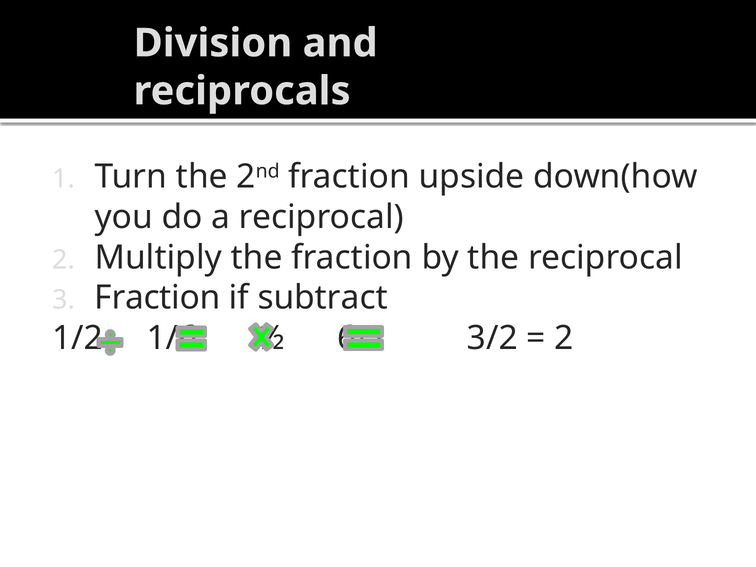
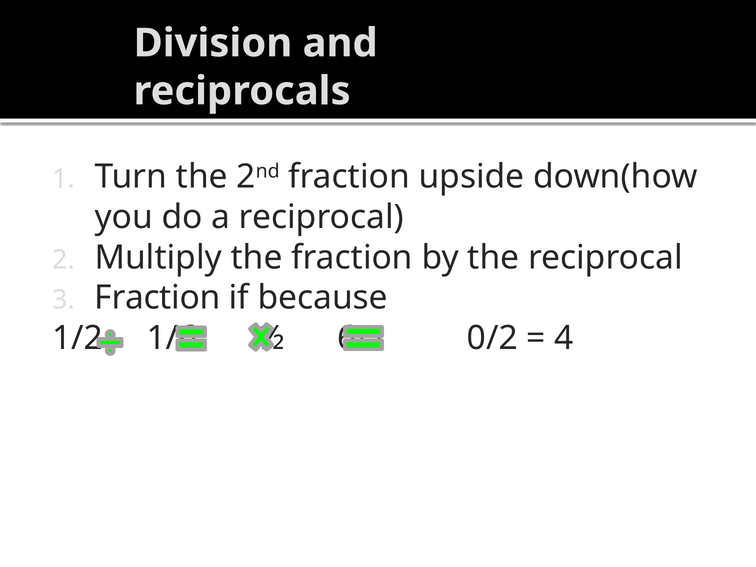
subtract: subtract -> because (323, 298)
3/2: 3/2 -> 0/2 (492, 338)
2: 2 -> 4 (564, 338)
